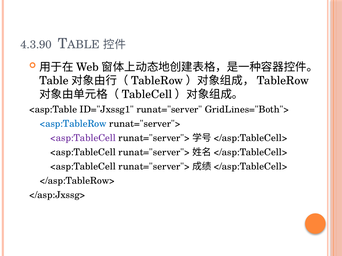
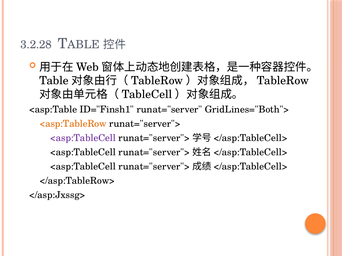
4.3.90: 4.3.90 -> 3.2.28 (36, 45)
ID="Jxssg1: ID="Jxssg1 -> ID="Finsh1 (107, 110)
<asp:TableRow colour: blue -> orange (73, 124)
